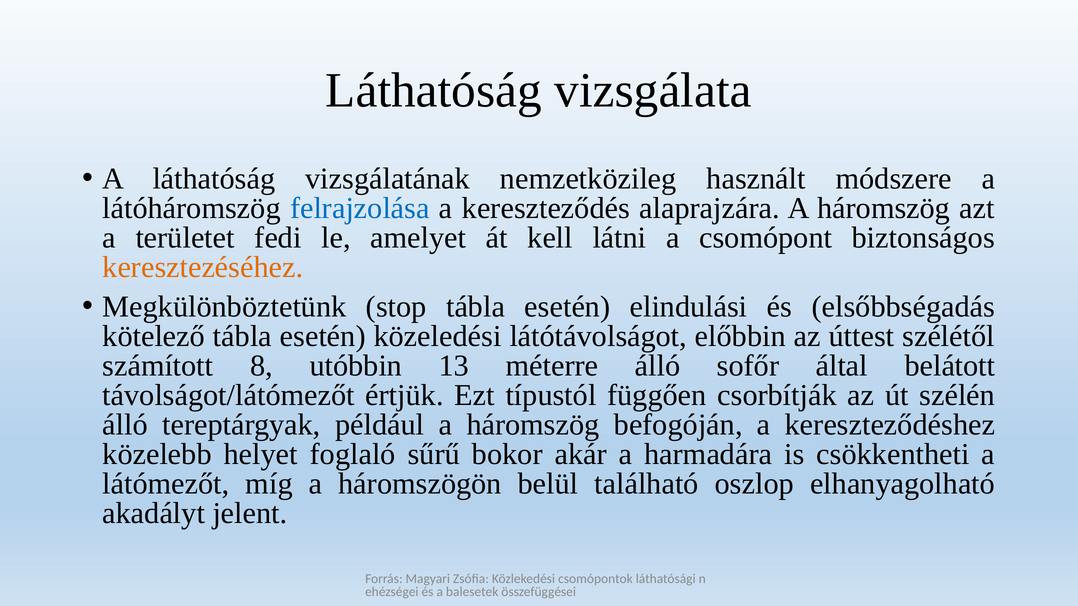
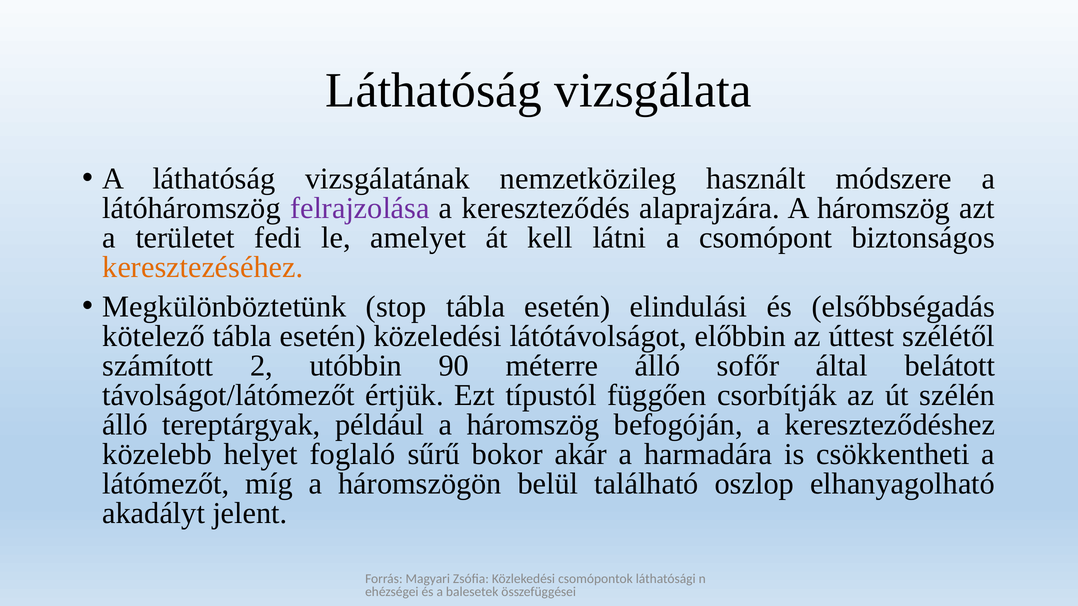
felrajzolása colour: blue -> purple (360, 209)
8: 8 -> 2 (261, 366)
13: 13 -> 90 (454, 366)
